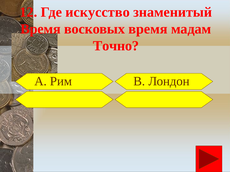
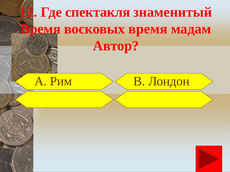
искусство: искусство -> спектакля (98, 12)
Точно: Точно -> Автор (116, 46)
